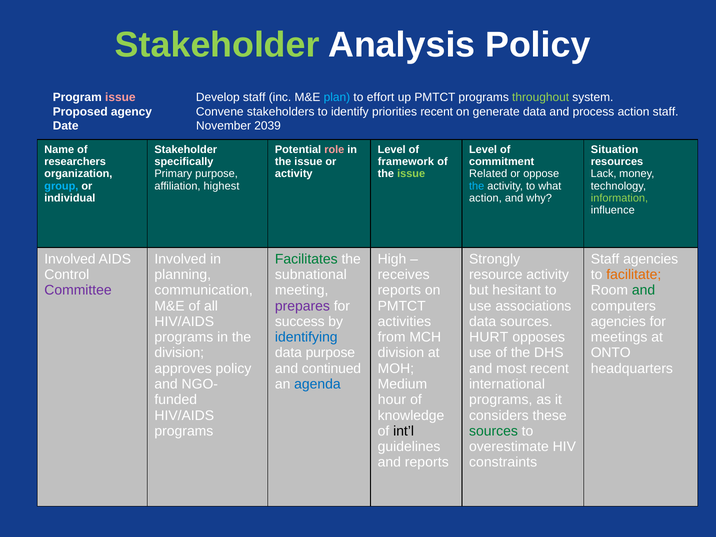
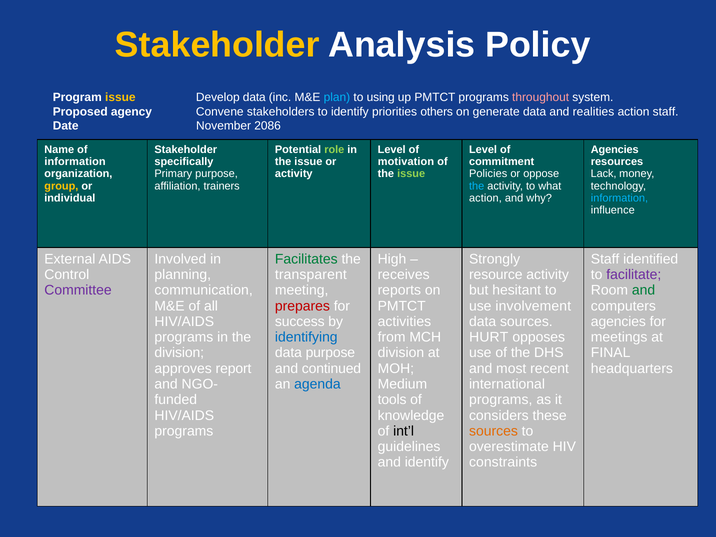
Stakeholder colour: light green -> yellow (217, 45)
issue colour: pink -> yellow (120, 97)
Develop staff: staff -> data (254, 97)
effort: effort -> using (381, 97)
throughout colour: light green -> pink (541, 97)
priorities recent: recent -> others (437, 112)
process: process -> realities (593, 112)
2039: 2039 -> 2086 (268, 126)
role colour: pink -> light green (334, 149)
Situation: Situation -> Agencies (615, 149)
researchers: researchers -> information (75, 162)
framework: framework -> motivation (406, 162)
Related: Related -> Policies (488, 174)
group colour: light blue -> yellow (61, 186)
highest: highest -> trainers (222, 186)
information colour: light green -> light blue (619, 198)
Involved: Involved -> External (70, 259)
Staff agencies: agencies -> identified (651, 259)
subnational: subnational -> transparent (311, 275)
facilitate colour: orange -> purple (634, 275)
prepares colour: purple -> red (302, 306)
associations: associations -> involvement (533, 306)
ONTO: ONTO -> FINAL (611, 353)
approves policy: policy -> report (234, 369)
hour: hour -> tools (392, 400)
sources colour: green -> orange (493, 431)
and reports: reports -> identify (427, 462)
